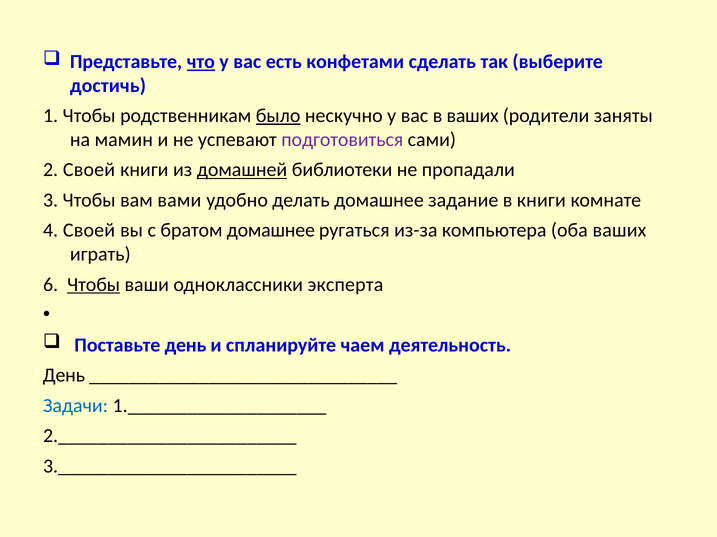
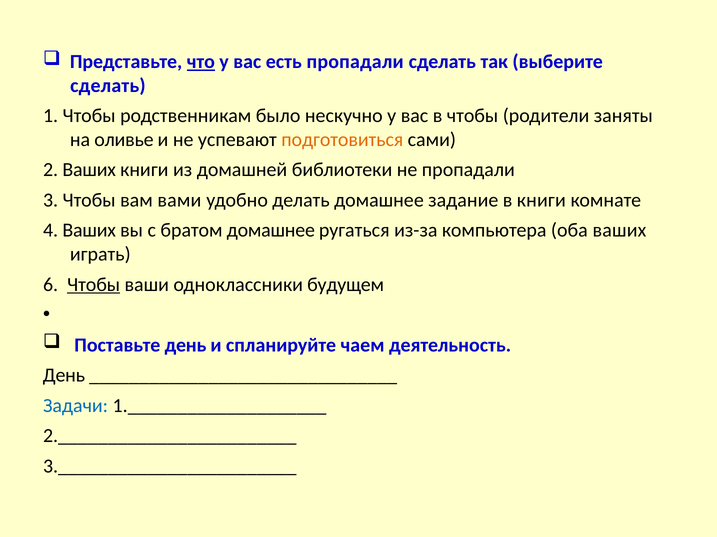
есть конфетами: конфетами -> пропадали (355, 62)
достичь: достичь -> сделать (108, 86)
было underline: present -> none (278, 116)
в ваших: ваших -> чтобы (473, 116)
мамин: мамин -> оливье (124, 140)
подготовиться colour: purple -> orange (342, 140)
2 Своей: Своей -> Ваших (89, 170)
домашней underline: present -> none (242, 170)
4 Своей: Своей -> Ваших (89, 231)
эксперта: эксперта -> будущем (346, 285)
